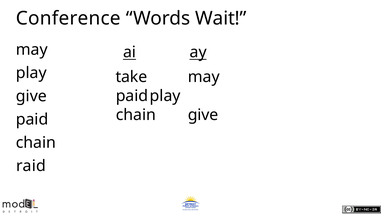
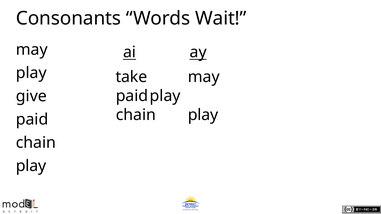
Conference: Conference -> Consonants (68, 18)
give: give -> play (203, 115)
raid: raid -> play (31, 166)
